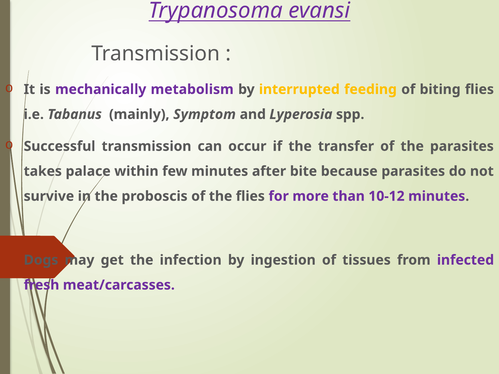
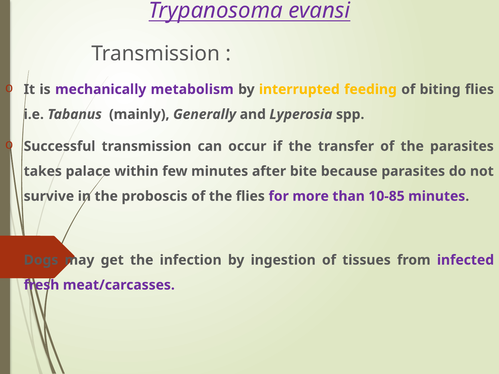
Symptom: Symptom -> Generally (205, 114)
10-12: 10-12 -> 10-85 (387, 196)
